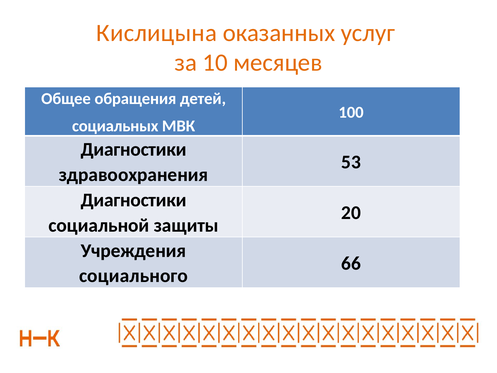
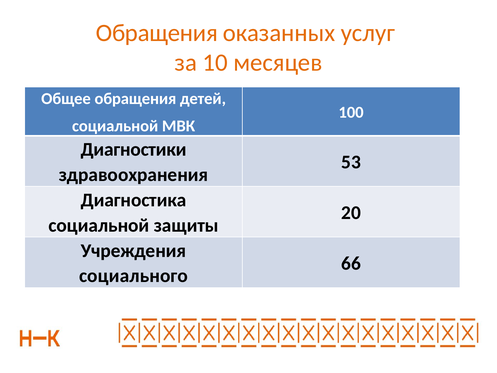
Кислицына: Кислицына -> Обращения (157, 33)
социальных: социальных -> социальной (115, 126)
Диагностики: Диагностики -> Диагностика (134, 200)
